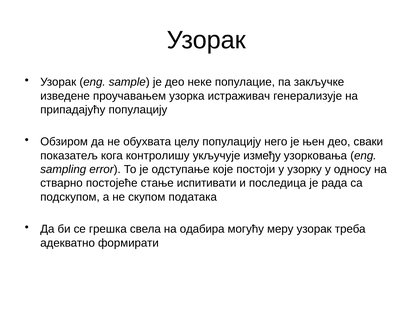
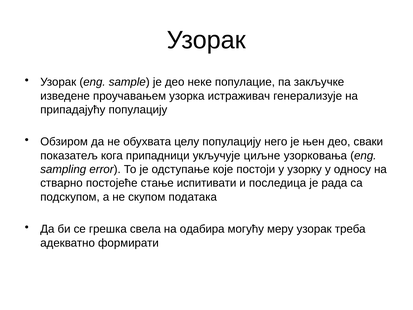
контролишу: контролишу -> припадници (158, 155)
између: између -> циљне (262, 155)
